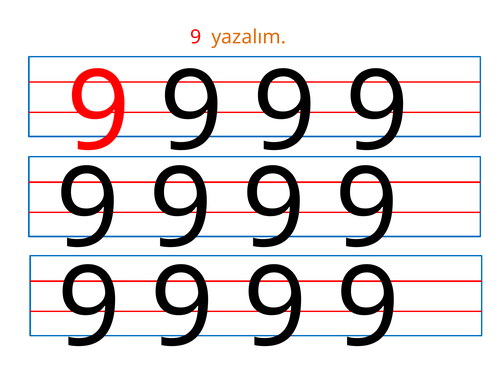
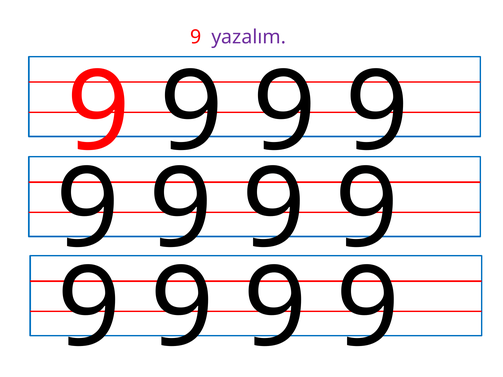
yazalım colour: orange -> purple (249, 37)
